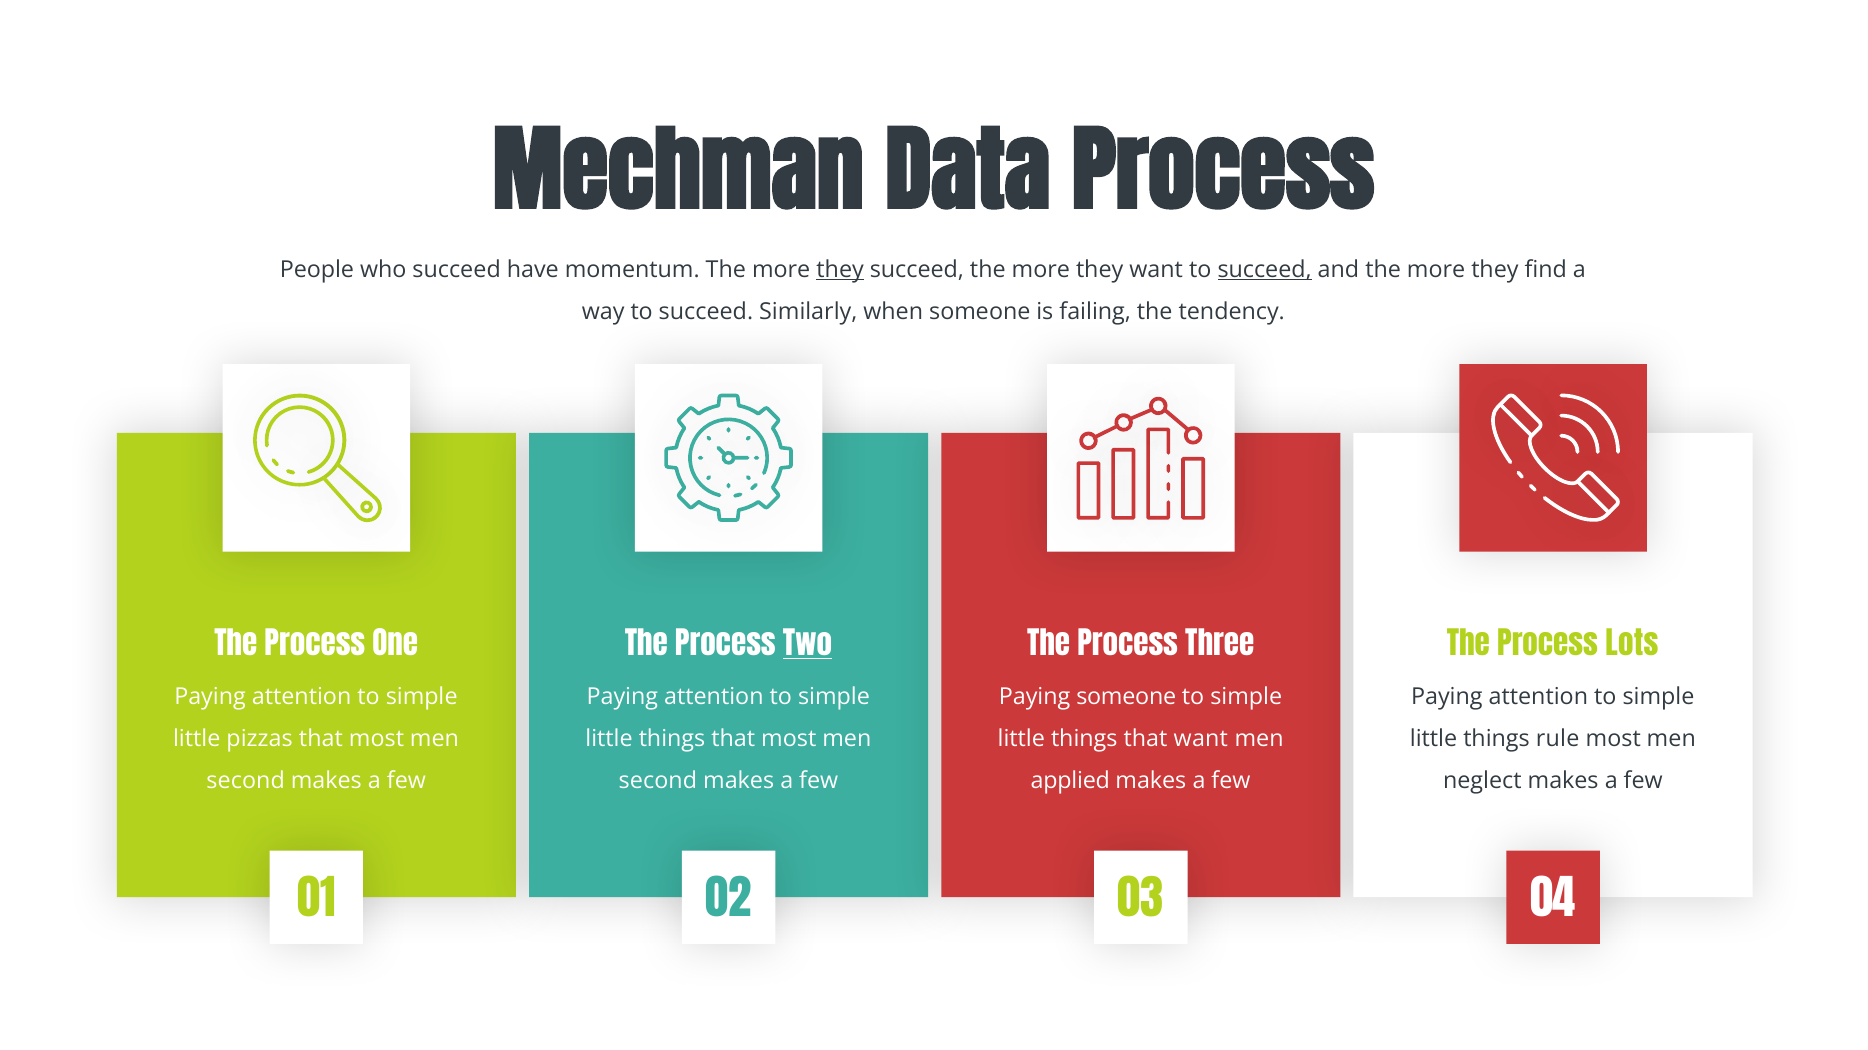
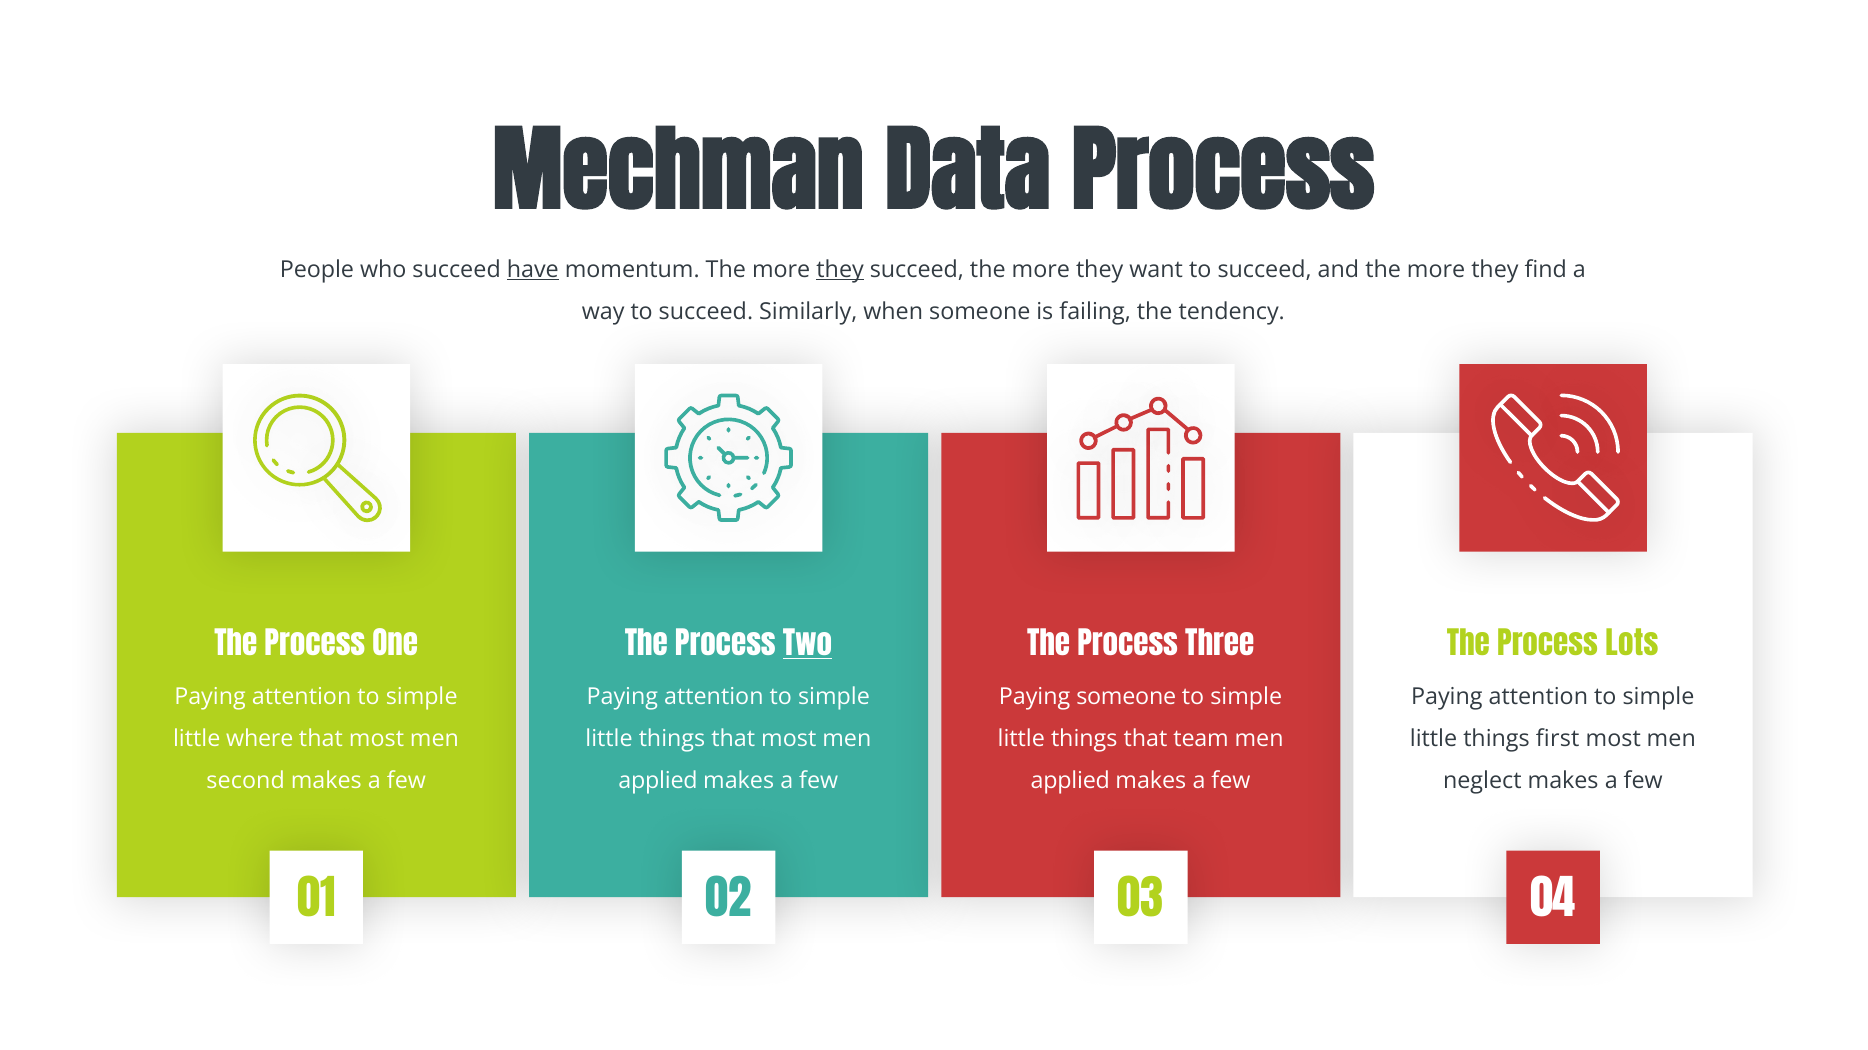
have underline: none -> present (533, 270)
succeed underline: present -> none (1265, 270)
pizzas: pizzas -> where (260, 740)
that want: want -> team (1201, 740)
rule: rule -> first (1558, 740)
second: second -> applied (658, 782)
